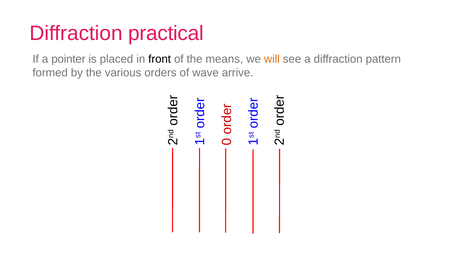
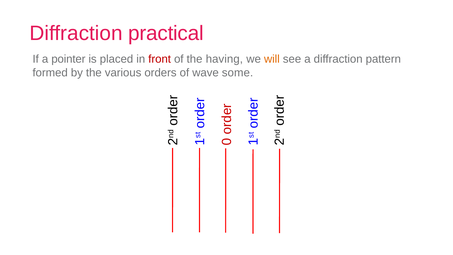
front colour: black -> red (160, 59)
means: means -> having (224, 59)
arrive: arrive -> some (238, 73)
